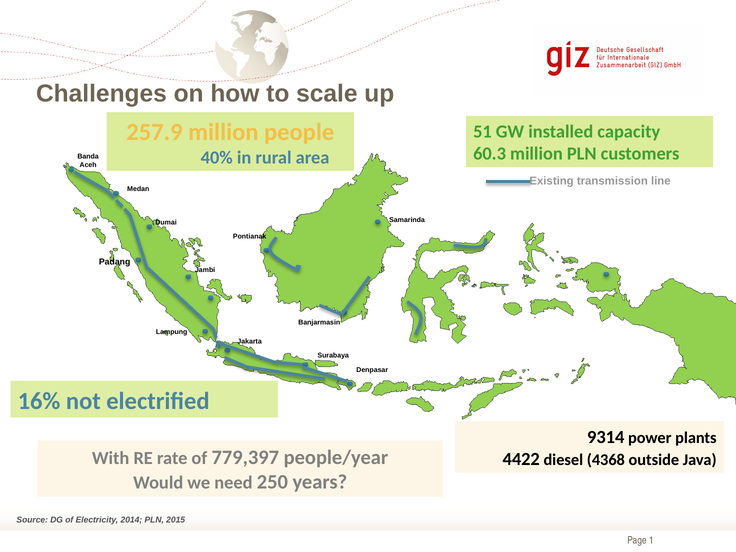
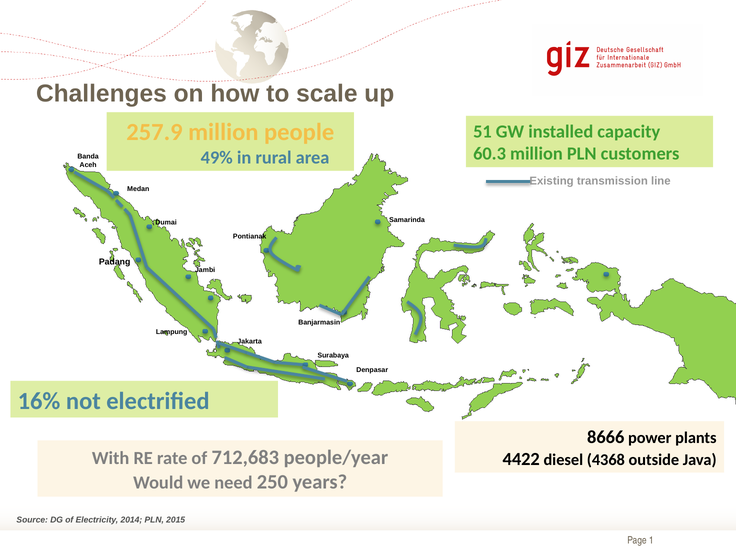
40%: 40% -> 49% (217, 158)
9314: 9314 -> 8666 (606, 437)
779,397: 779,397 -> 712,683 (245, 458)
